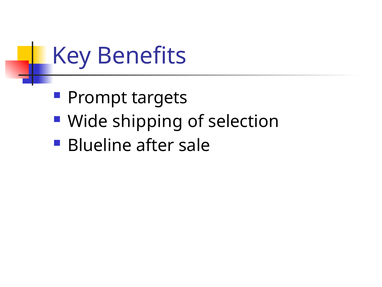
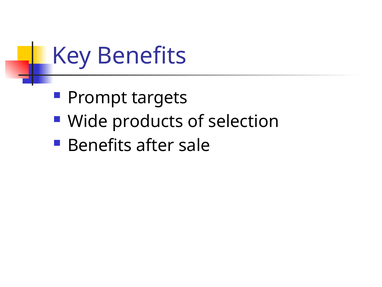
shipping: shipping -> products (148, 121)
Blueline: Blueline -> Benefits (100, 145)
